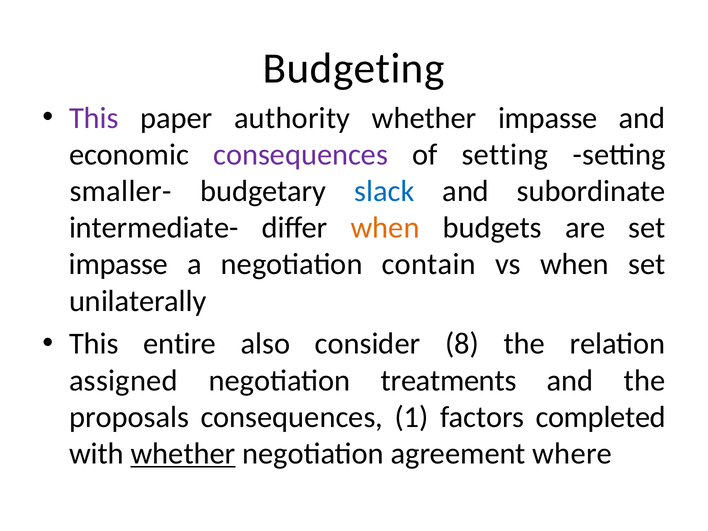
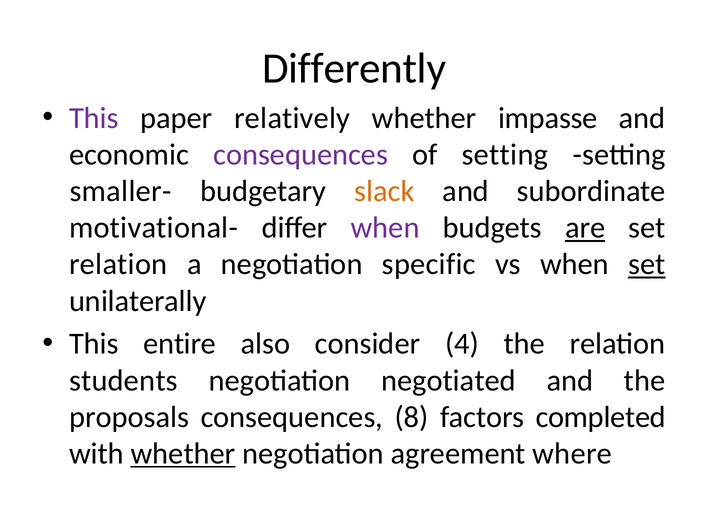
Budgeting: Budgeting -> Differently (354, 69)
authority: authority -> relatively (292, 118)
slack colour: blue -> orange (384, 191)
intermediate-: intermediate- -> motivational- (154, 228)
when colour: orange -> purple (385, 228)
are underline: none -> present (585, 228)
impasse: impasse -> relation (118, 264)
contain: contain -> specific (429, 264)
set underline: none -> present (647, 264)
8: 8 -> 4 (462, 344)
assigned: assigned -> students (123, 380)
treatments: treatments -> negotiated (449, 380)
1: 1 -> 8 (412, 417)
